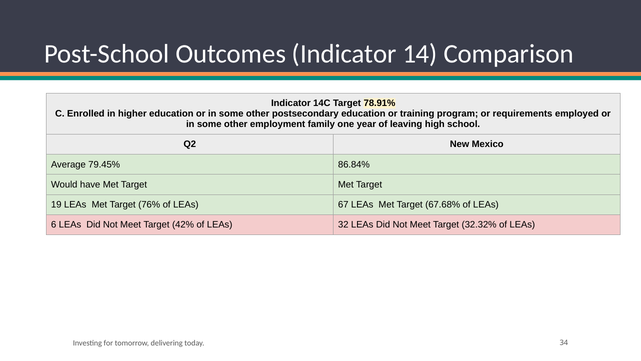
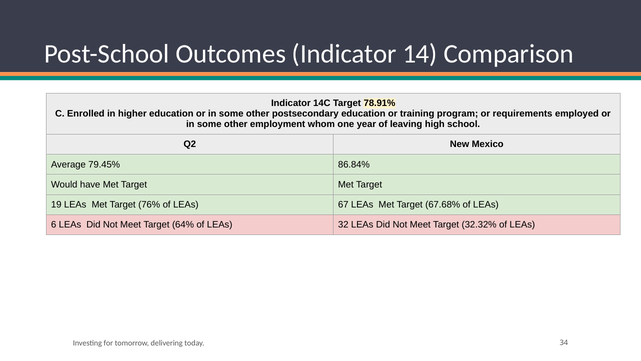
family: family -> whom (321, 124)
42%: 42% -> 64% (183, 225)
